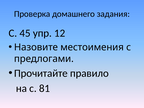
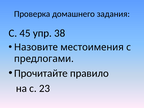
12: 12 -> 38 (60, 33)
81: 81 -> 23 (45, 88)
